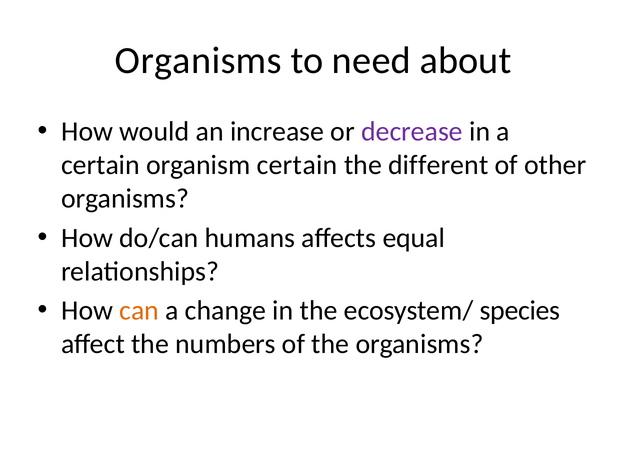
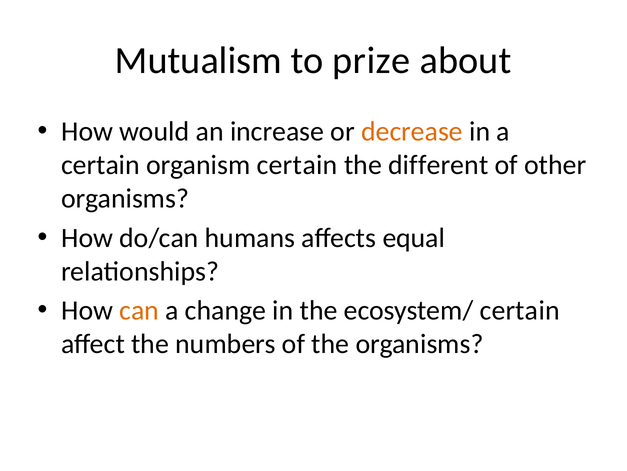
Organisms: Organisms -> Mutualism (198, 61)
need: need -> prize (371, 61)
decrease colour: purple -> orange (412, 132)
ecosystem/ species: species -> certain (520, 310)
